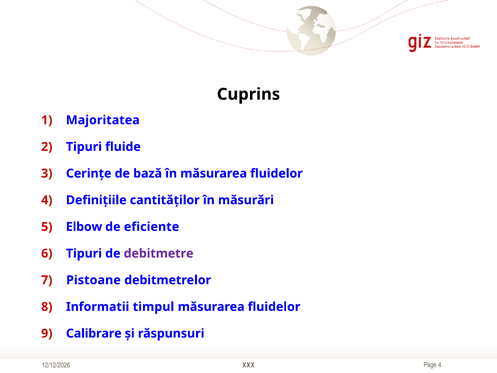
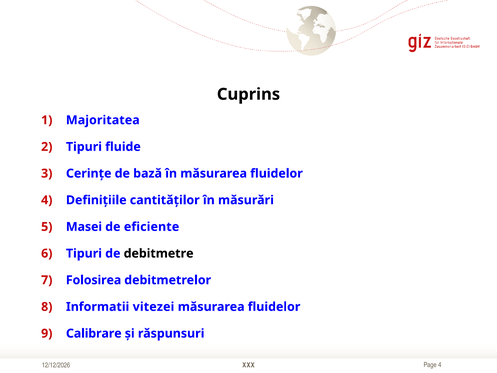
Elbow: Elbow -> Masei (84, 227)
debitmetre colour: purple -> black (159, 253)
Pistoane: Pistoane -> Folosirea (94, 280)
timpul: timpul -> vitezei (154, 307)
